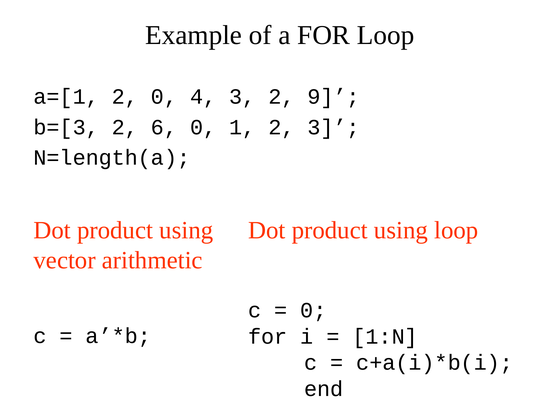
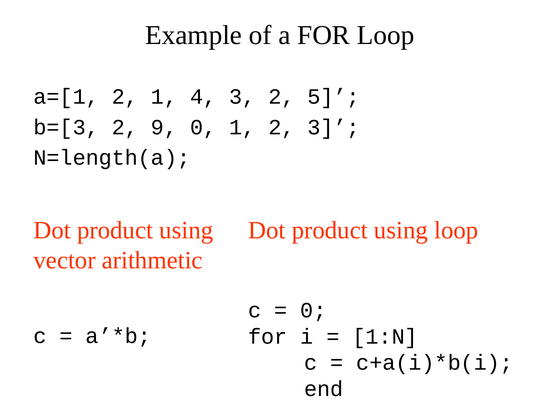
2 0: 0 -> 1 (164, 97)
9: 9 -> 5 (334, 97)
6: 6 -> 9 (164, 127)
